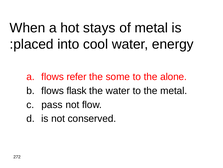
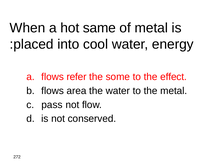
stays: stays -> same (99, 28)
alone: alone -> effect (174, 77)
flask: flask -> area (76, 90)
